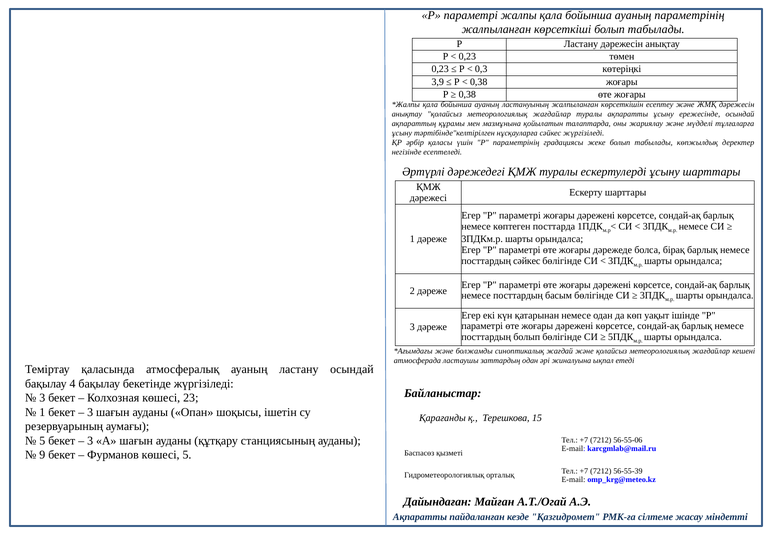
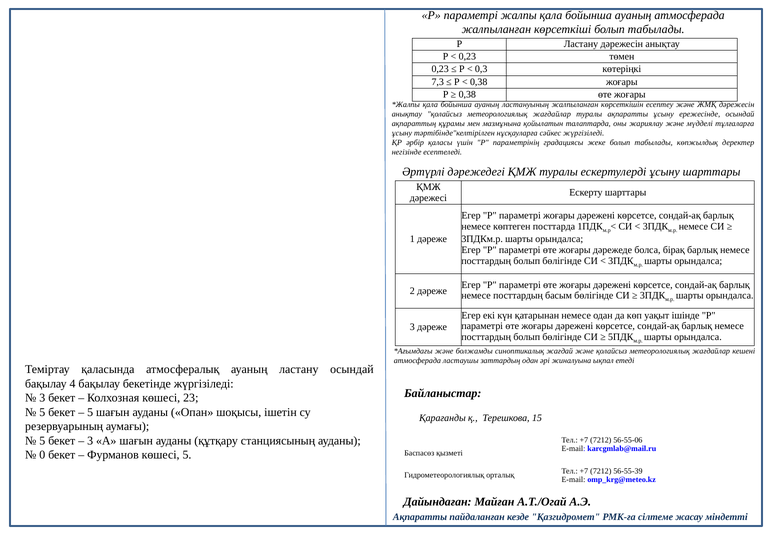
ауаның параметрінің: параметрінің -> атмосферада (690, 15)
3,9: 3,9 -> 7,3 (438, 82)
сәйкес: сәйкес -> болып (527, 261)
1: 1 -> 5 (42, 412)
3: 3 -> 5 (90, 412)
9: 9 -> 0 (42, 454)
